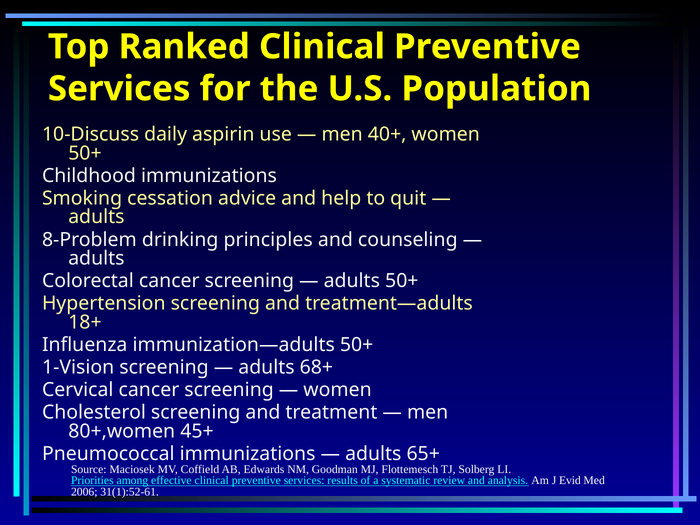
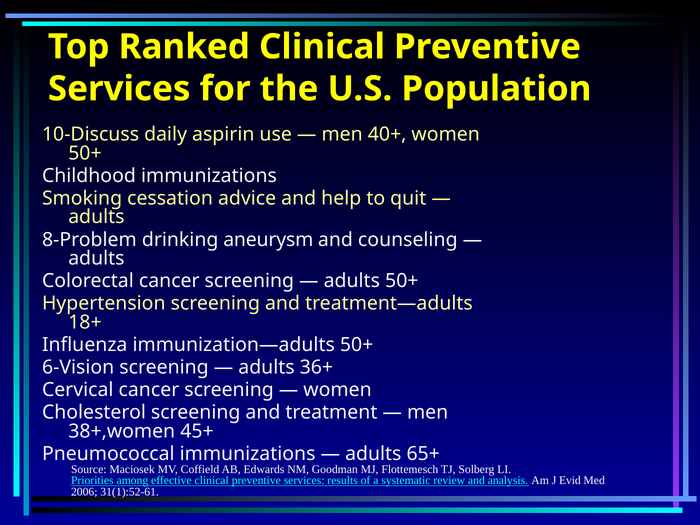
principles: principles -> aneurysm (268, 240)
1-Vision: 1-Vision -> 6-Vision (78, 367)
68+: 68+ -> 36+ (316, 367)
80+,women: 80+,women -> 38+,women (122, 431)
